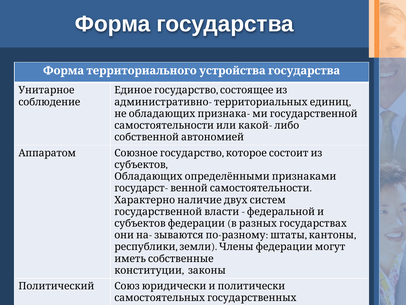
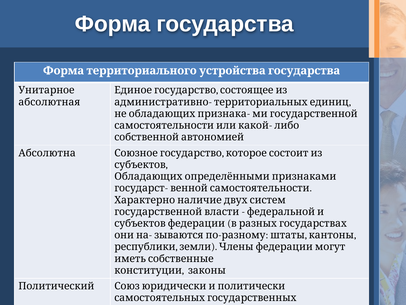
соблюдение: соблюдение -> абсолютная (49, 102)
Аппаратом: Аппаратом -> Абсолютна (47, 153)
